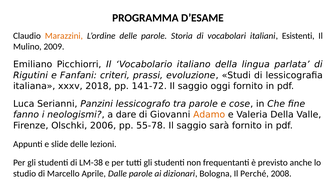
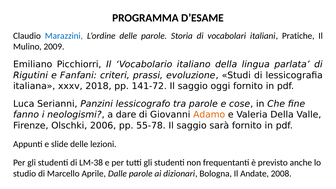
Marazzini colour: orange -> blue (64, 36)
Esistenti: Esistenti -> Pratiche (298, 36)
Perché: Perché -> Andate (255, 174)
